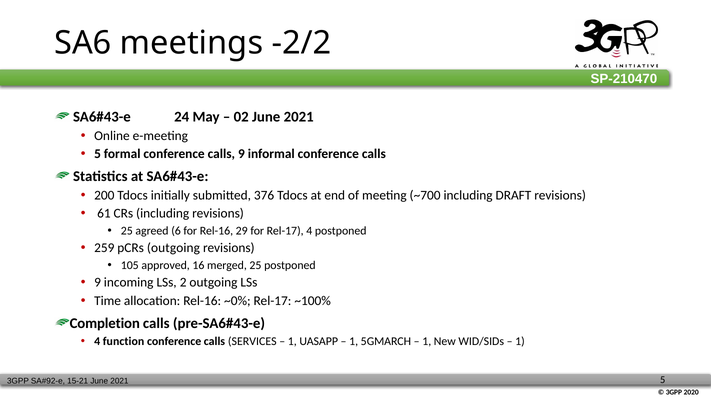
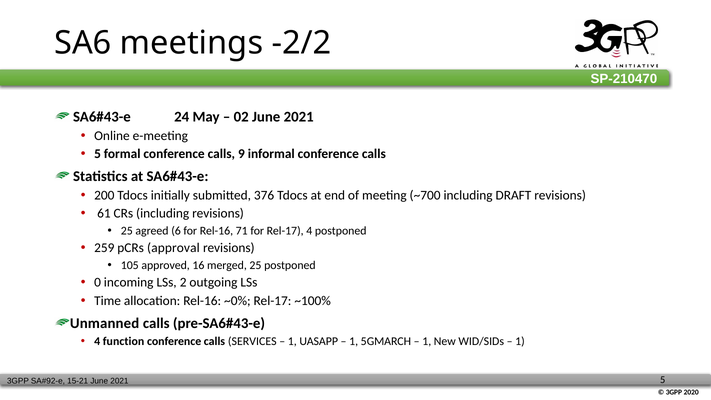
29: 29 -> 71 (242, 231)
pCRs outgoing: outgoing -> approval (173, 248)
9: 9 -> 0 (98, 283)
Completion: Completion -> Unmanned (105, 323)
